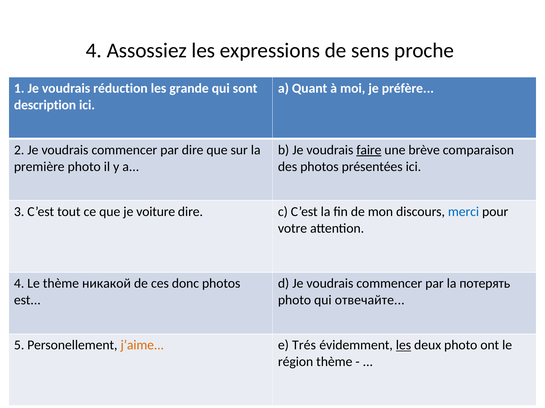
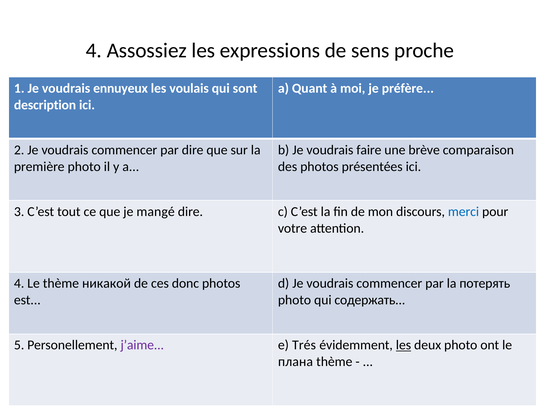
réduction: réduction -> ennuyeux (121, 88)
grande: grande -> voulais (189, 88)
faire underline: present -> none (369, 150)
voiture: voiture -> mangé (156, 212)
отвечайте: отвечайте -> содержать (370, 301)
j’aime colour: orange -> purple (142, 346)
région: région -> плана (296, 362)
